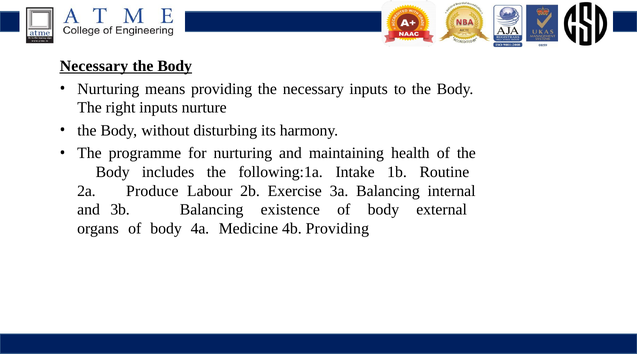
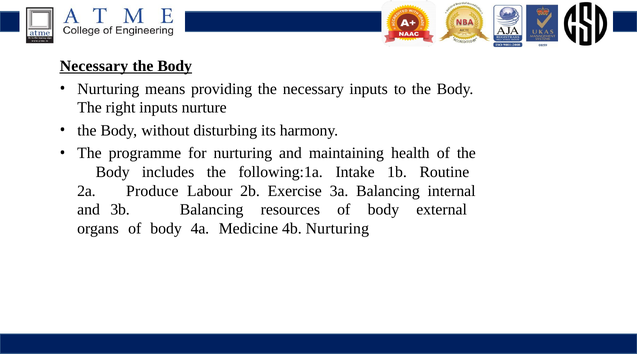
existence: existence -> resources (290, 210)
4b Providing: Providing -> Nurturing (337, 229)
